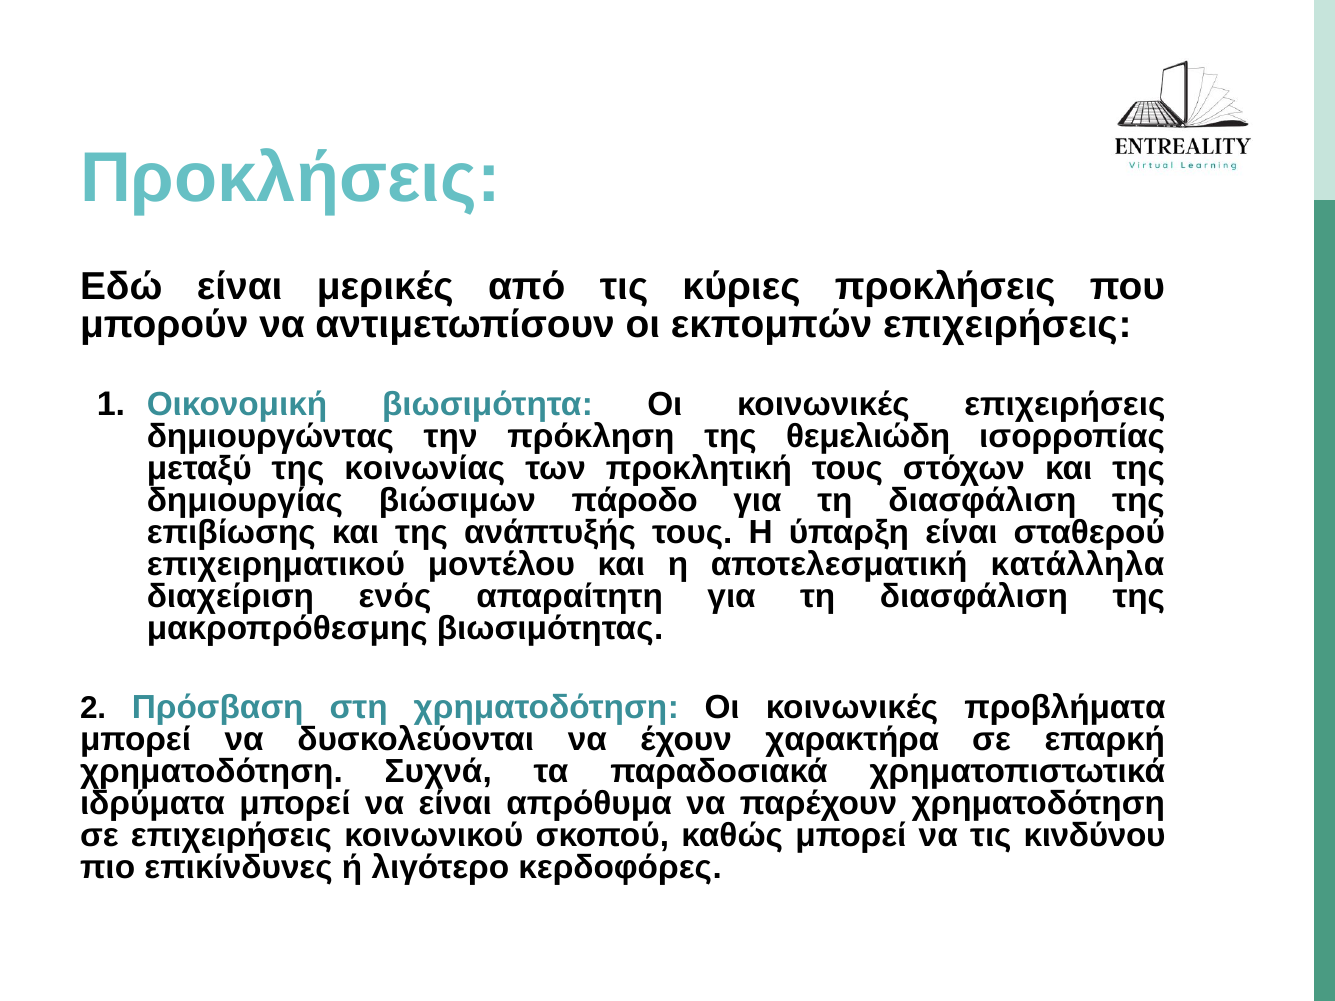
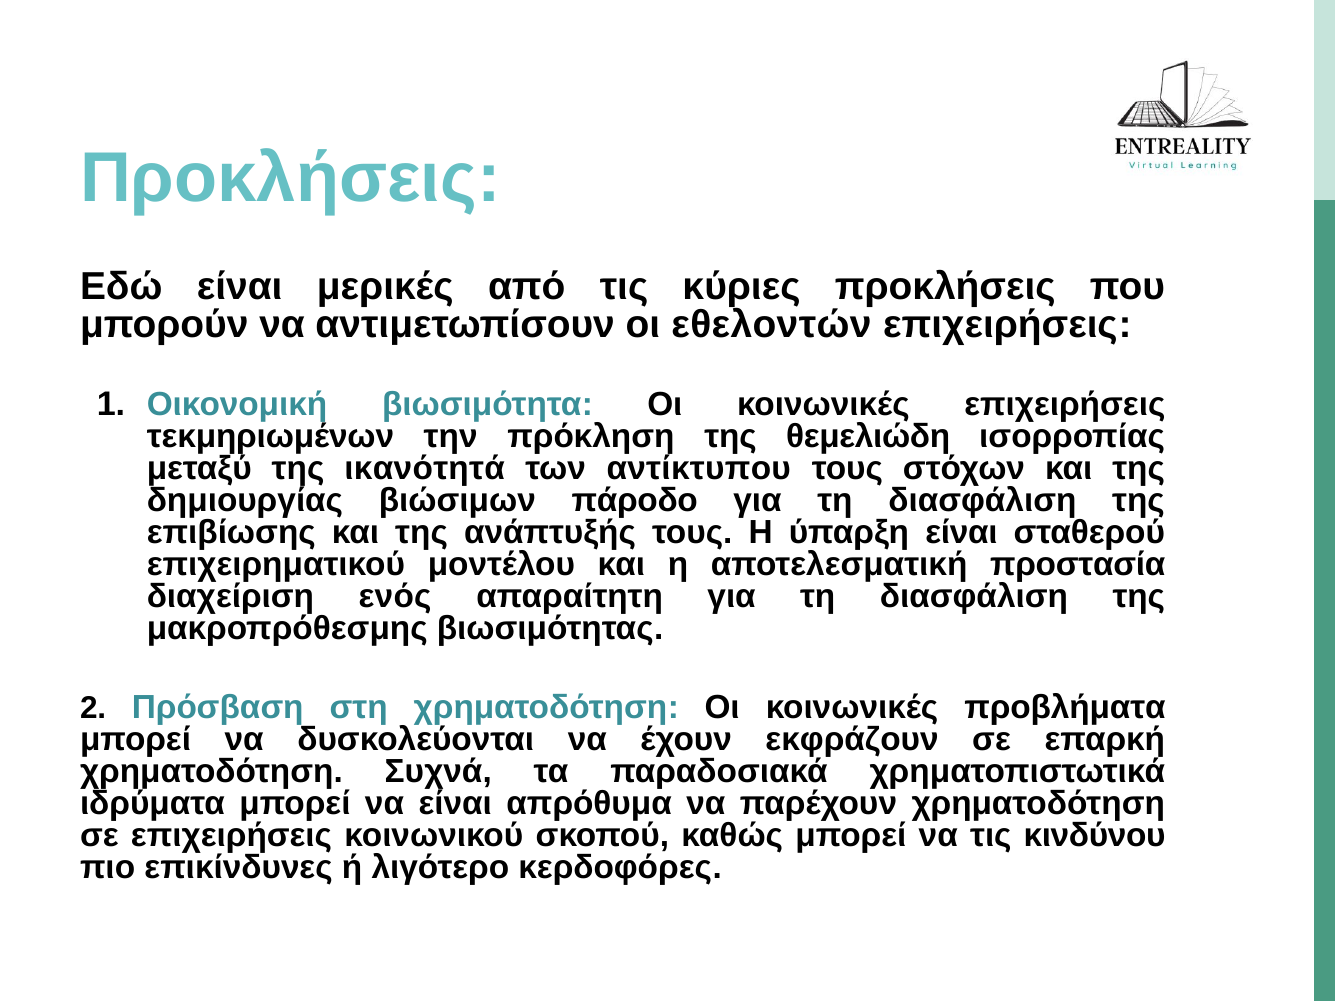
εκπομπών: εκπομπών -> εθελοντών (771, 324)
δημιουργώντας: δημιουργώντας -> τεκμηριωμένων (270, 437)
κοινωνίας: κοινωνίας -> ικανότητά (425, 469)
προκλητική: προκλητική -> αντίκτυπου (699, 469)
κατάλληλα: κατάλληλα -> προστασία (1078, 565)
χαρακτήρα: χαρακτήρα -> εκφράζουν (852, 739)
